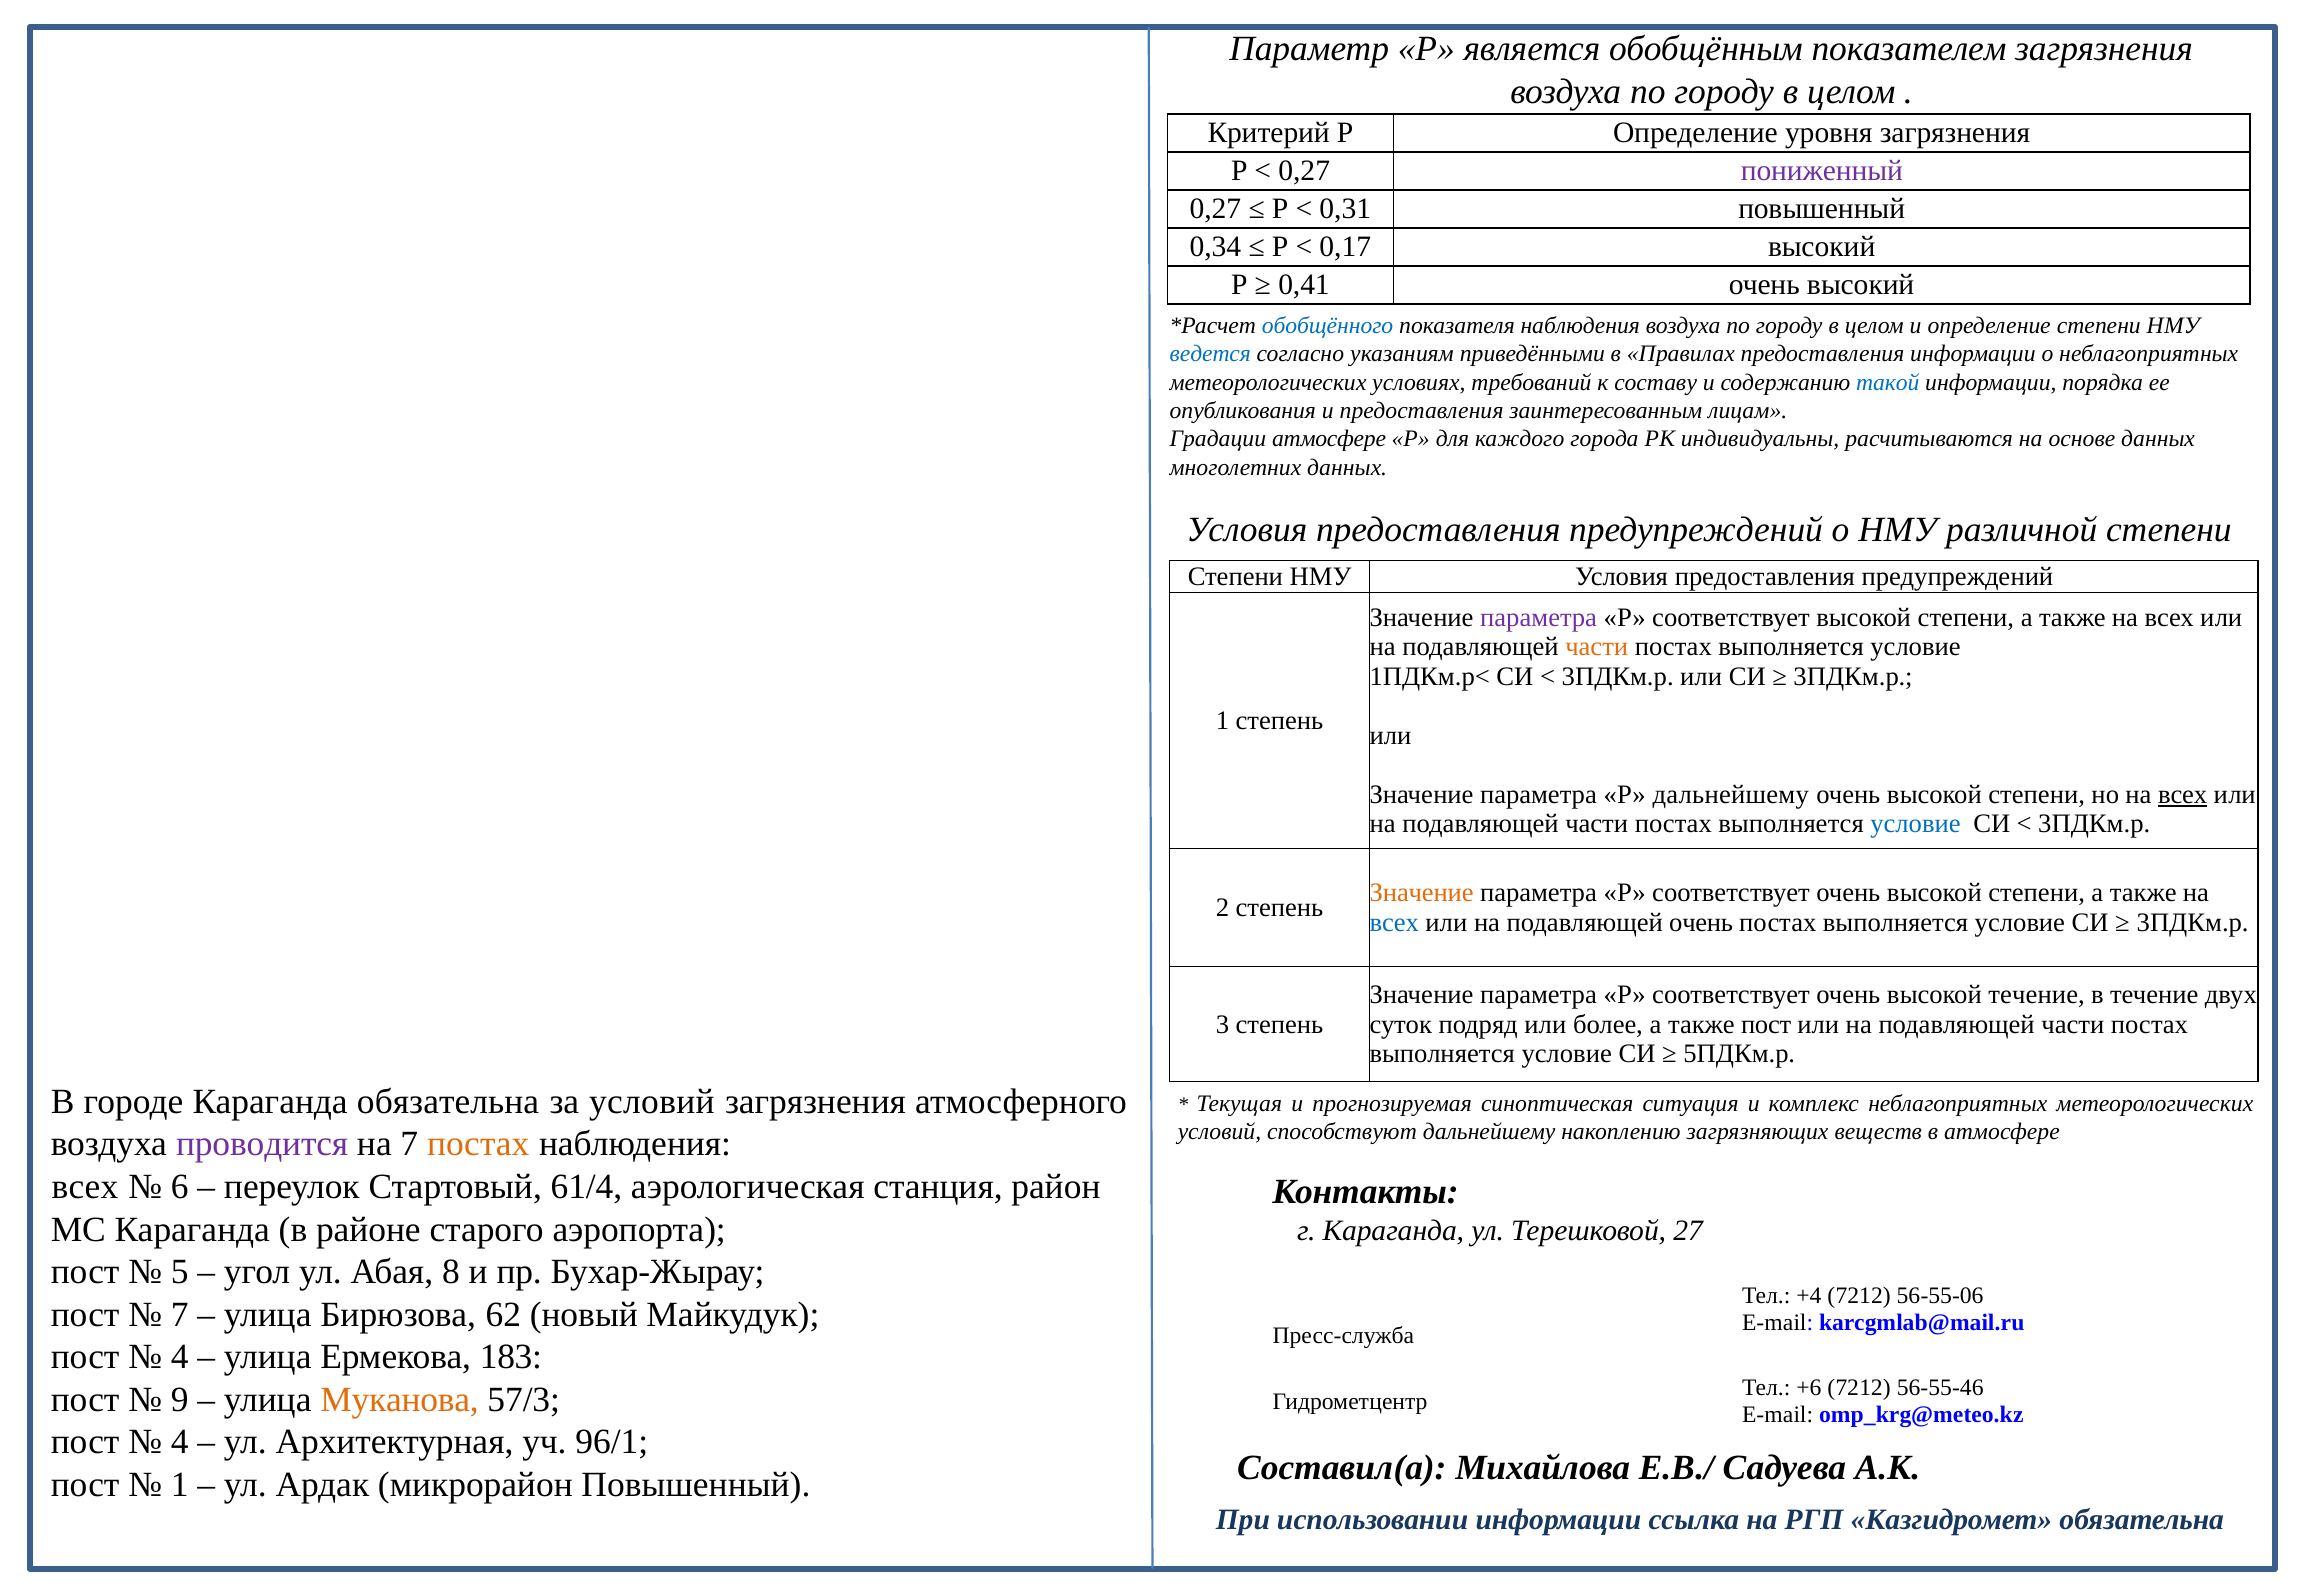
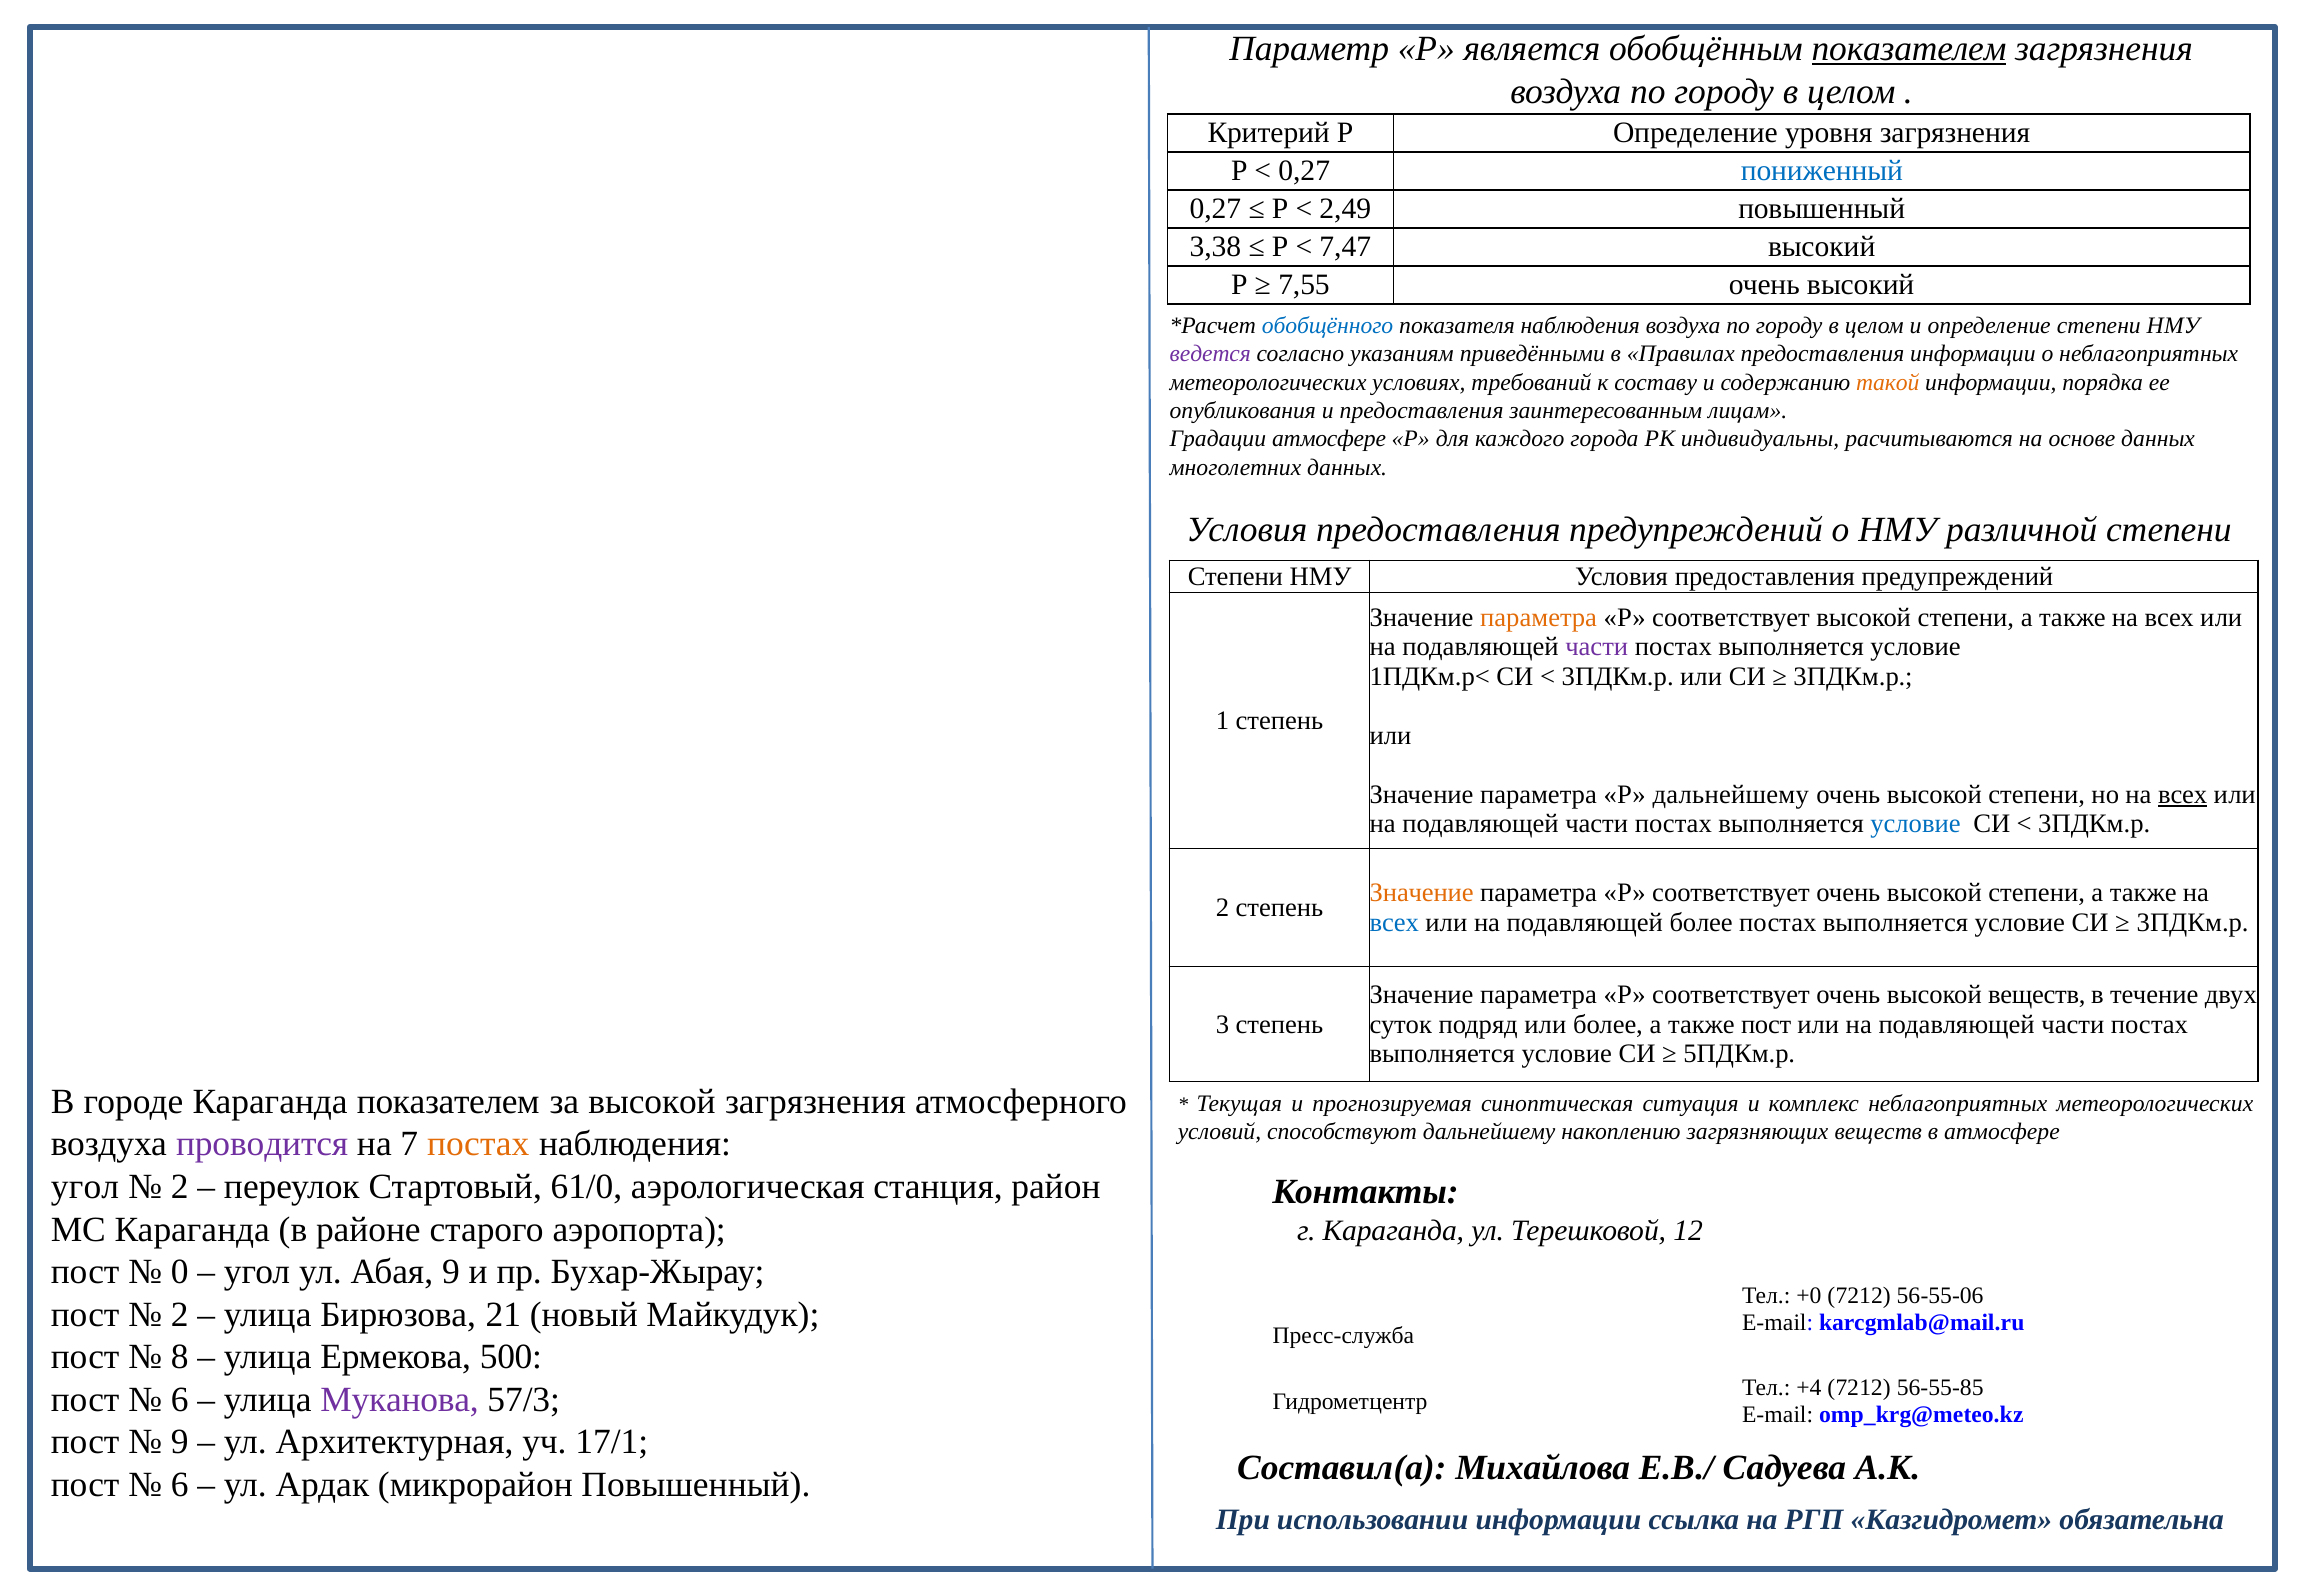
показателем underline: none -> present (1909, 49)
пониженный colour: purple -> blue (1822, 171)
0,31: 0,31 -> 2,49 (1345, 209)
0,34: 0,34 -> 3,38 (1215, 247)
0,17: 0,17 -> 7,47 (1345, 247)
0,41: 0,41 -> 7,55 (1304, 285)
ведется colour: blue -> purple (1210, 354)
такой colour: blue -> orange (1888, 382)
параметра colour: purple -> orange (1539, 617)
части colour: orange -> purple (1597, 647)
подавляющей очень: очень -> более (1701, 922)
высокой течение: течение -> веществ (2037, 995)
Караганда обязательна: обязательна -> показателем (448, 1102)
за условий: условий -> высокой (652, 1102)
всех: всех -> угол (85, 1187)
6: 6 -> 2 (180, 1187)
61/4: 61/4 -> 61/0 (586, 1187)
27: 27 -> 12 (1688, 1230)
5: 5 -> 0 (180, 1272)
Абая 8: 8 -> 9 (451, 1272)
+4: +4 -> +0 (1809, 1296)
7: 7 -> 2 (180, 1314)
62: 62 -> 21 (503, 1314)
4: 4 -> 8 (180, 1357)
183: 183 -> 500 (511, 1357)
+6: +6 -> +4 (1809, 1388)
56-55-46: 56-55-46 -> 56-55-85 (1940, 1388)
9: 9 -> 6 (180, 1399)
Муканова colour: orange -> purple (400, 1399)
4: 4 -> 9 (180, 1442)
96/1: 96/1 -> 17/1 (612, 1442)
1: 1 -> 6 (180, 1485)
